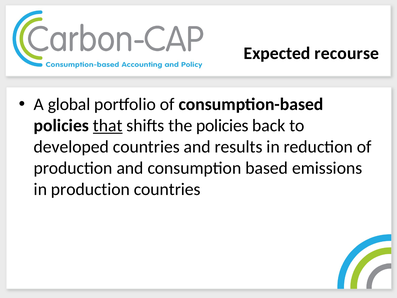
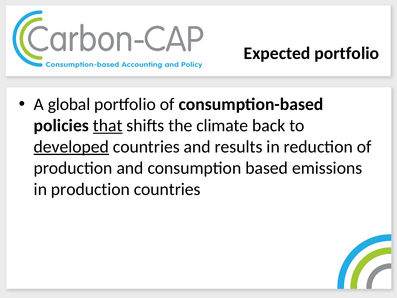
Expected recourse: recourse -> portfolio (347, 53)
the policies: policies -> climate (222, 125)
developed underline: none -> present (71, 147)
